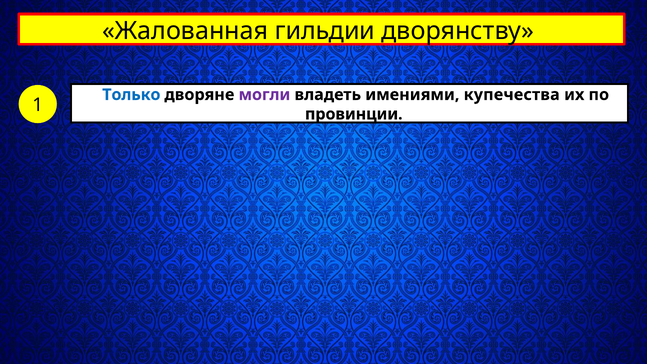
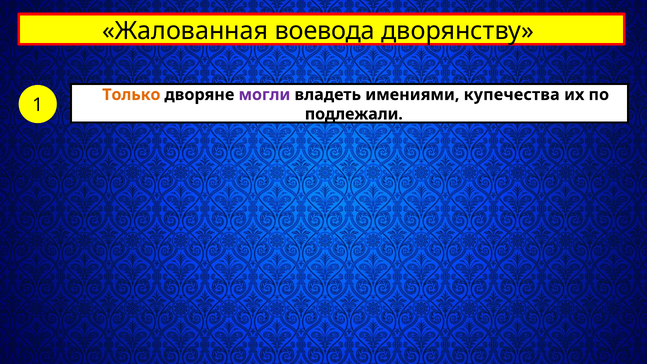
гильдии: гильдии -> воевода (325, 31)
Только colour: blue -> orange (131, 95)
провинции: провинции -> подлежали (354, 114)
